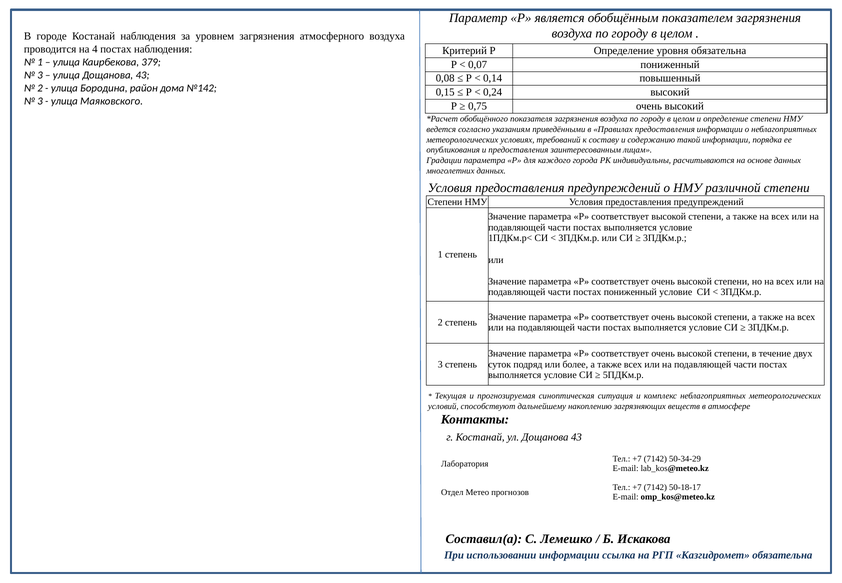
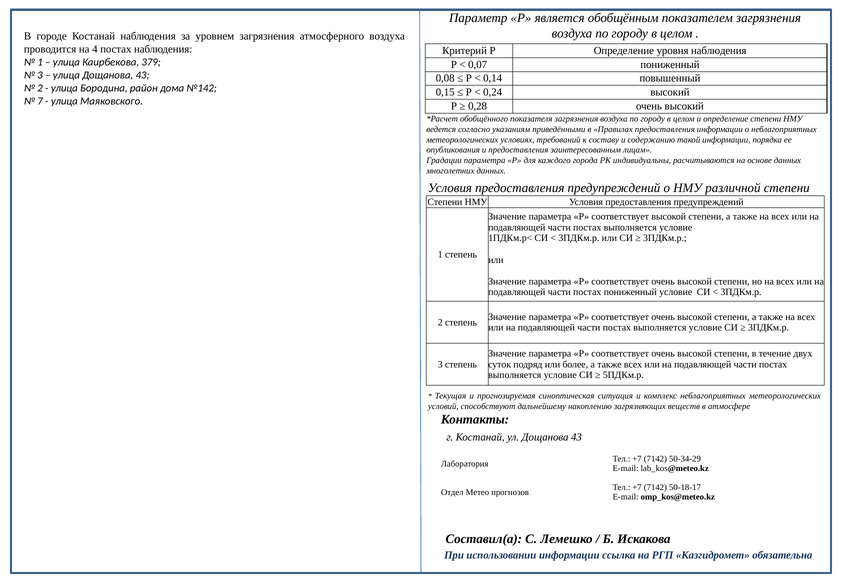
уровня обязательна: обязательна -> наблюдения (719, 51)
3: 3 -> 7 (40, 101)
0,75: 0,75 -> 0,28 (478, 106)
